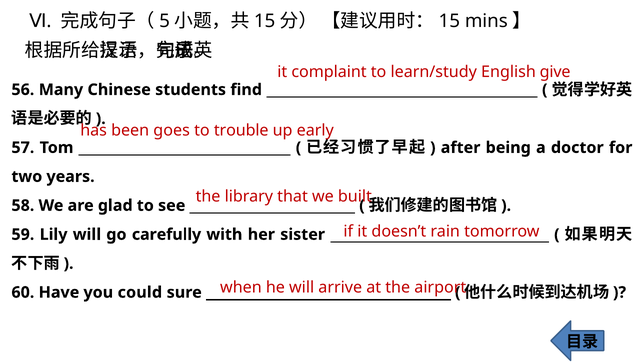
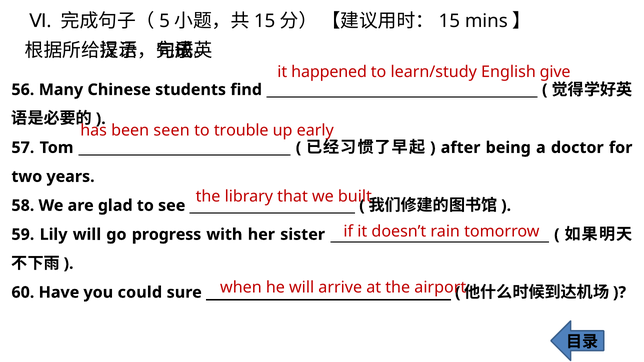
complaint: complaint -> happened (329, 72)
goes: goes -> seen (172, 131)
carefully: carefully -> progress (167, 235)
